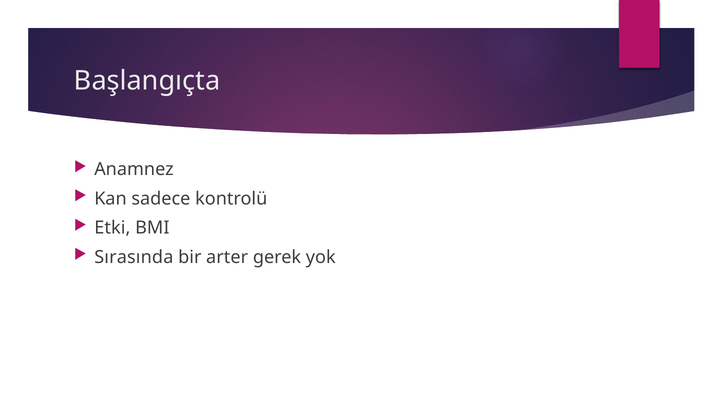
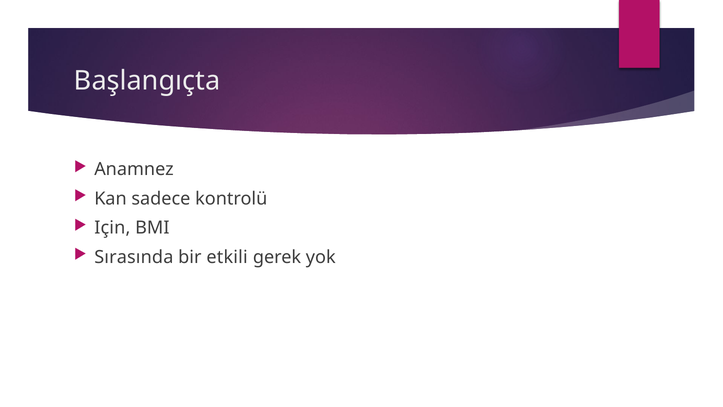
Etki: Etki -> Için (112, 228)
arter: arter -> etkili (227, 257)
